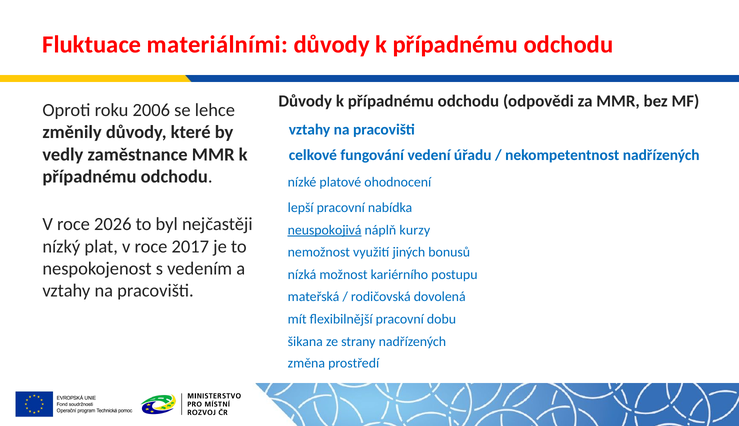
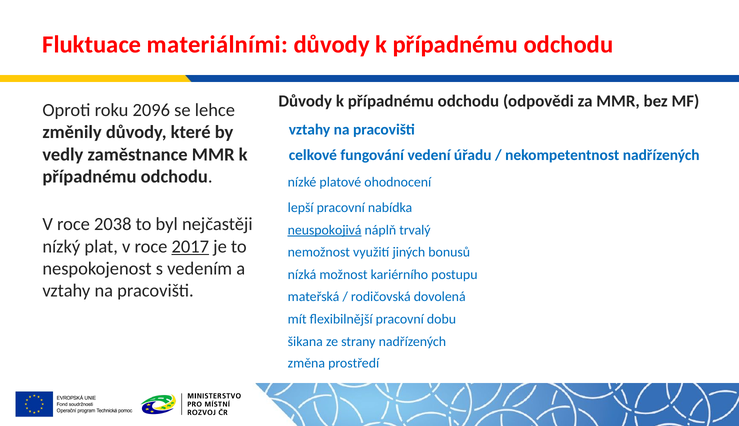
2006: 2006 -> 2096 (151, 110)
2026: 2026 -> 2038 (113, 224)
kurzy: kurzy -> trvalý (415, 230)
2017 underline: none -> present (190, 246)
